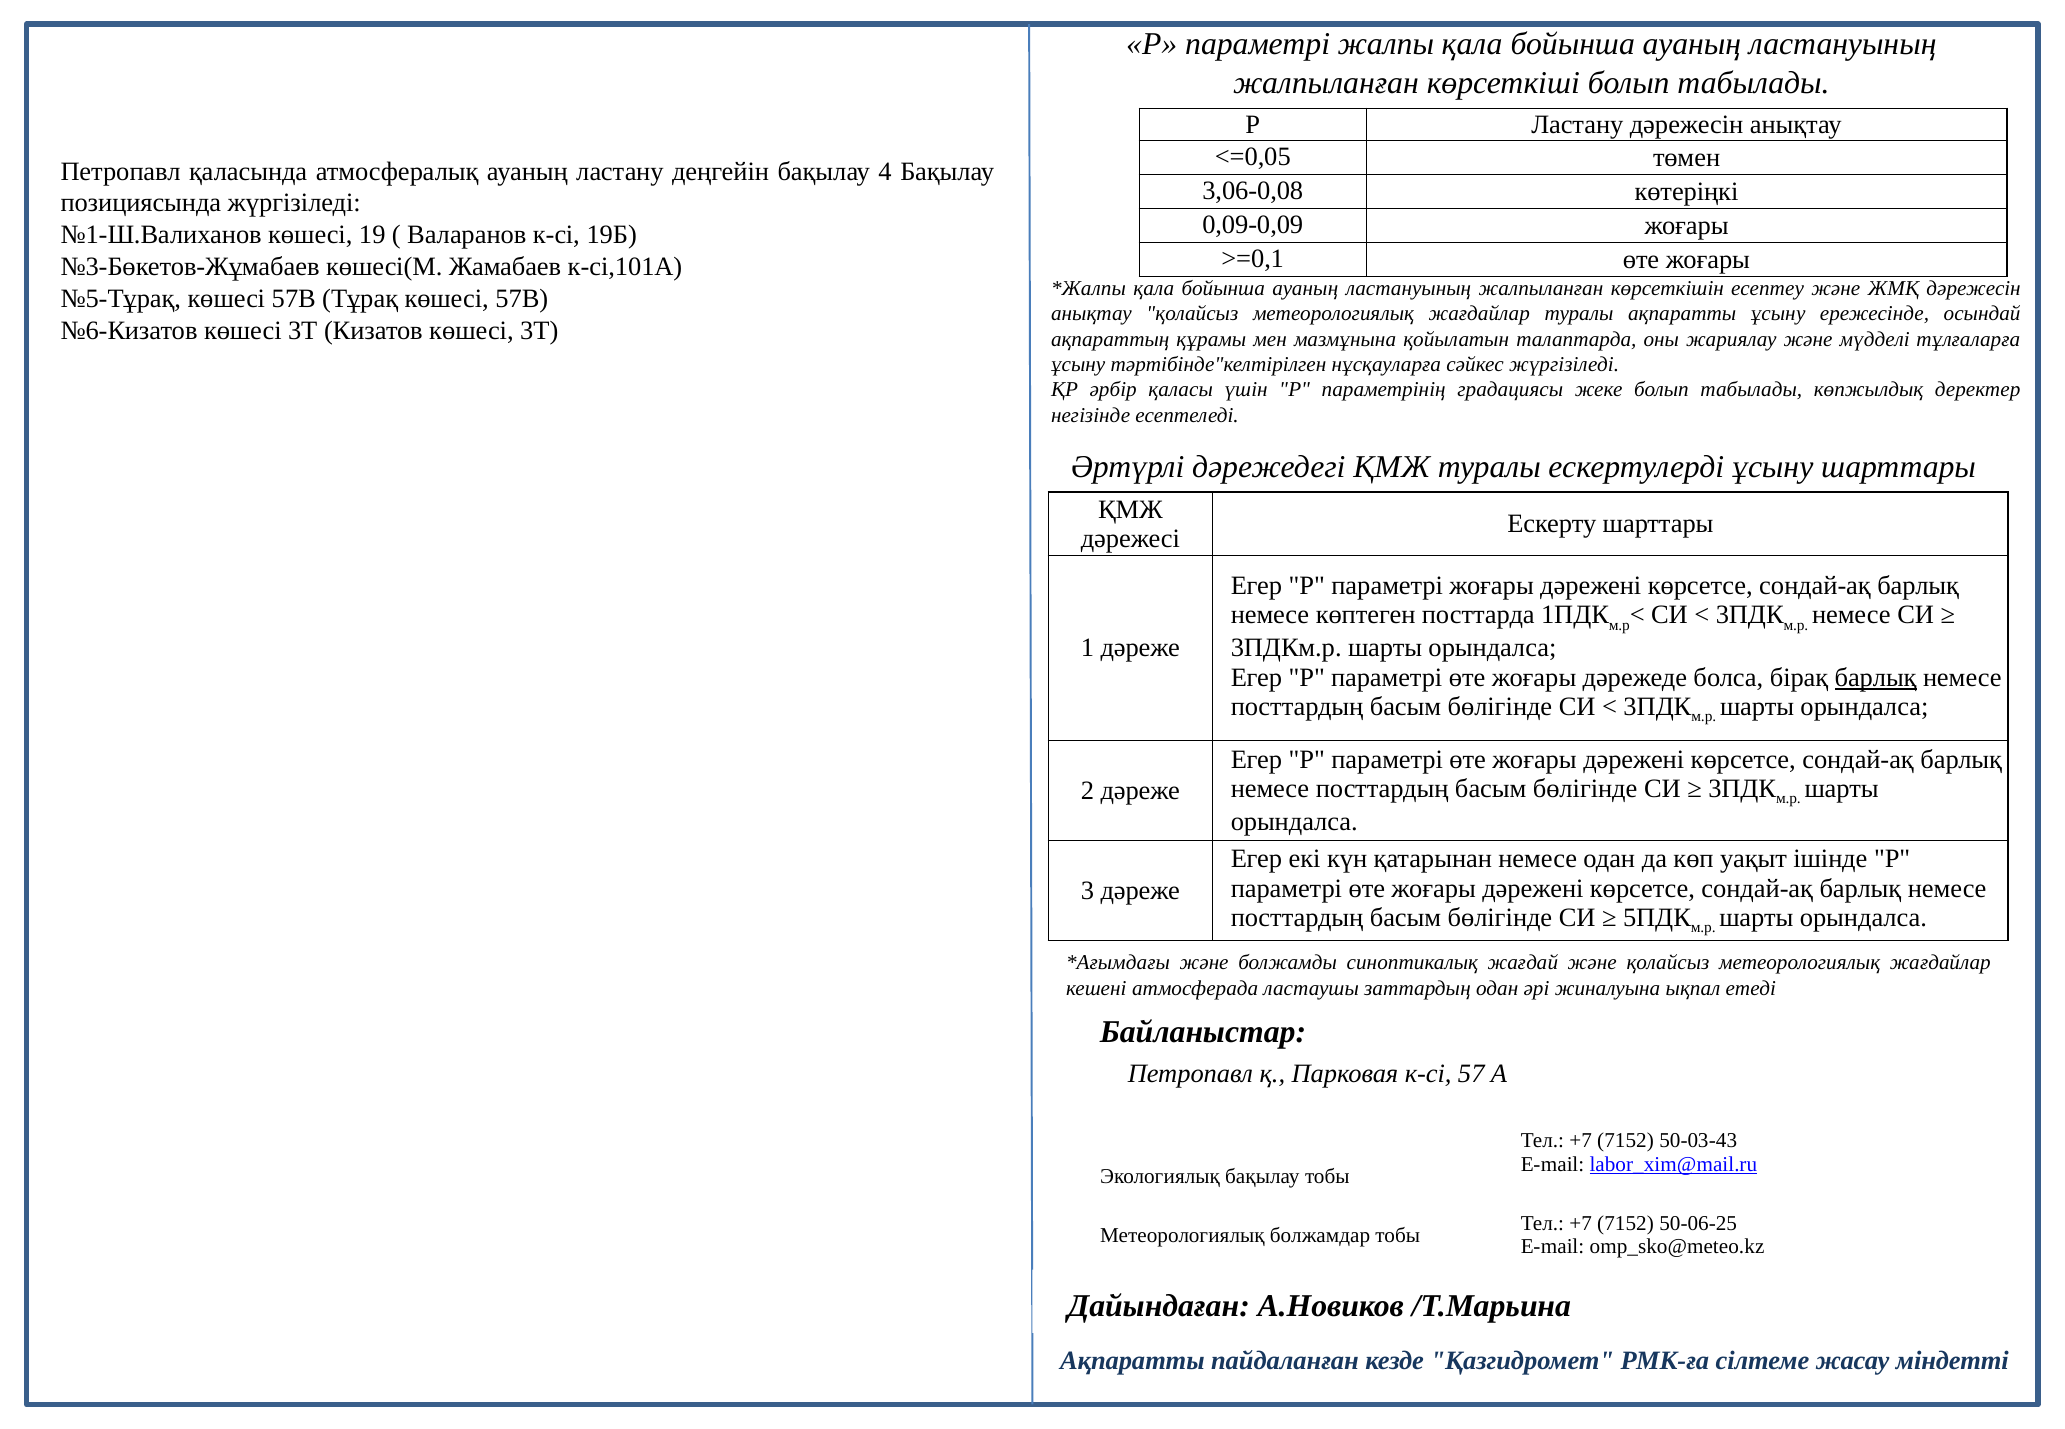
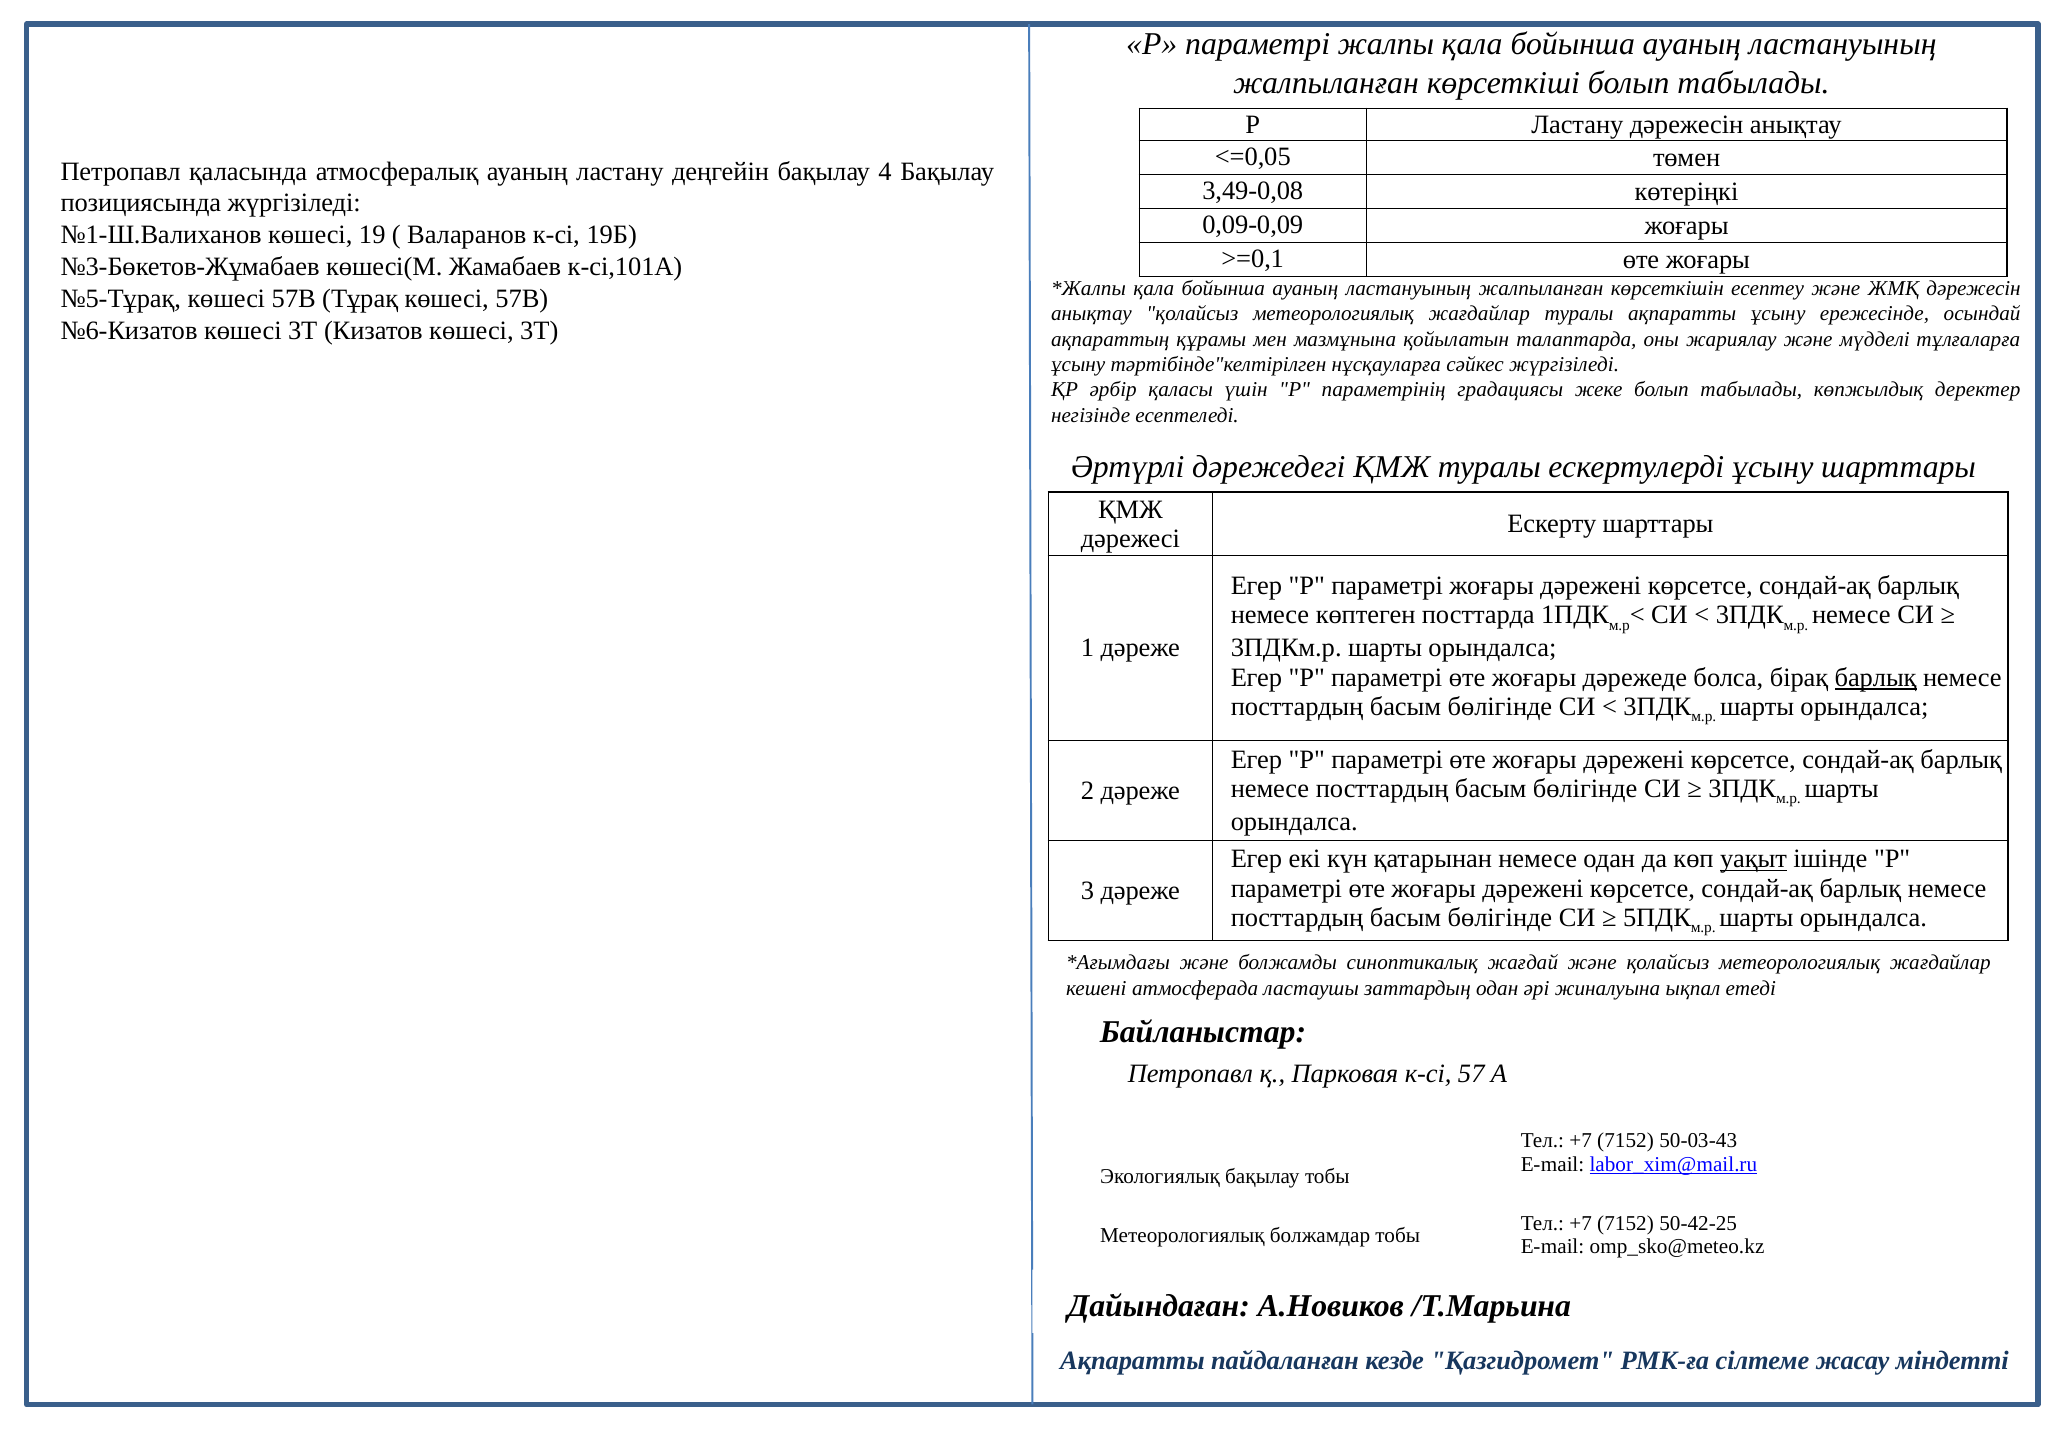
3,06-0,08: 3,06-0,08 -> 3,49-0,08 (1253, 191)
уақыт underline: none -> present (1753, 860)
50-06-25: 50-06-25 -> 50-42-25 (1698, 1224)
